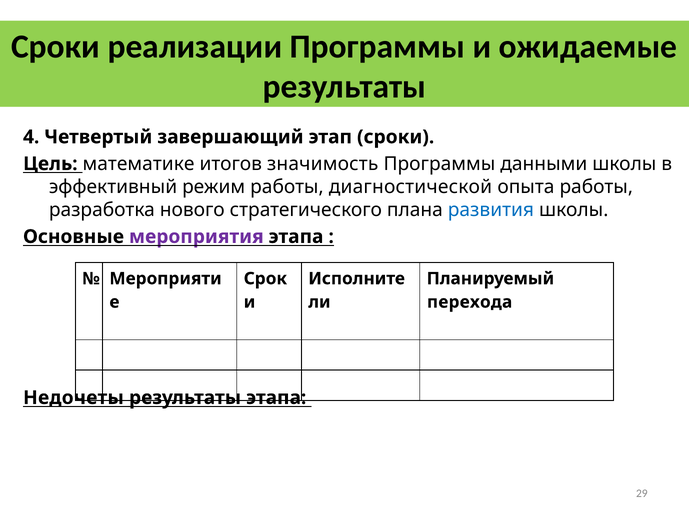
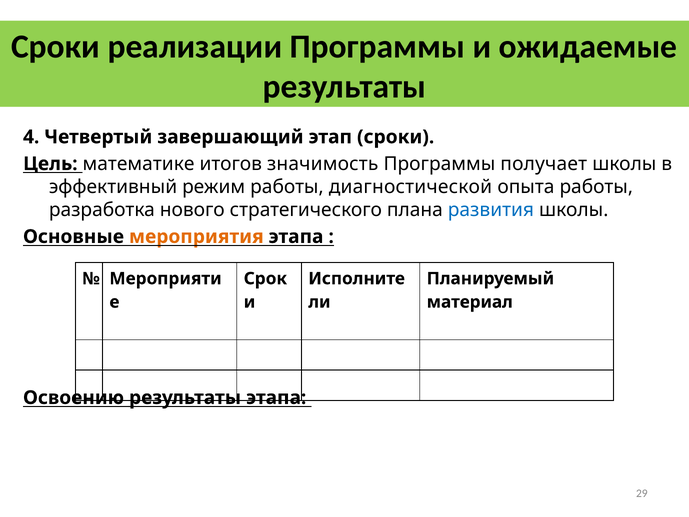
данными: данными -> получает (544, 164)
мероприятия colour: purple -> orange (196, 237)
перехода: перехода -> материал (470, 302)
Недочеты: Недочеты -> Освоению (74, 398)
